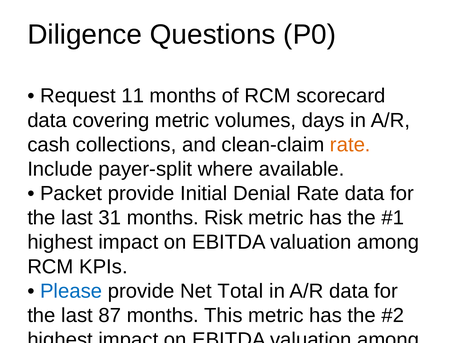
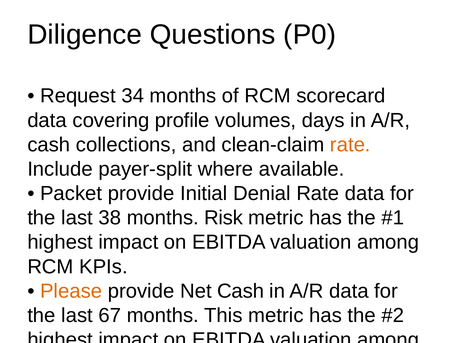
11: 11 -> 34 (133, 96)
covering metric: metric -> profile (182, 120)
31: 31 -> 38 (110, 218)
Please colour: blue -> orange (71, 291)
Net Total: Total -> Cash (241, 291)
87: 87 -> 67 (110, 315)
